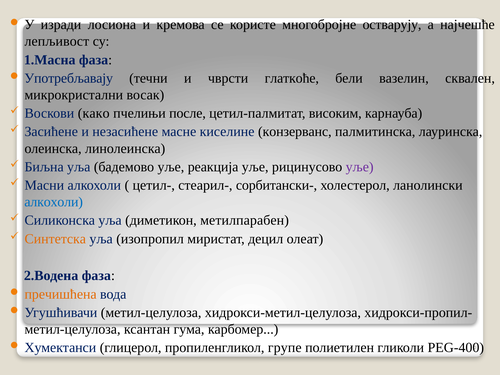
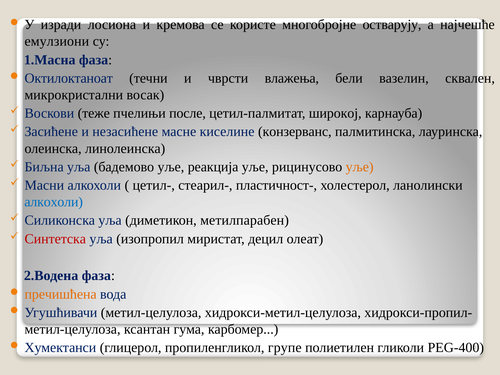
лепљивост: лепљивост -> емулзиони (57, 41)
Употребљавају: Употребљавају -> Октилоктаноат (69, 78)
глаткоће: глаткоће -> влажења (292, 78)
како: како -> теже (94, 113)
високим: високим -> широкој (335, 113)
уље colour: purple -> orange (360, 167)
сорбитански-: сорбитански- -> пластичност- (276, 185)
Синтетска colour: orange -> red (55, 239)
